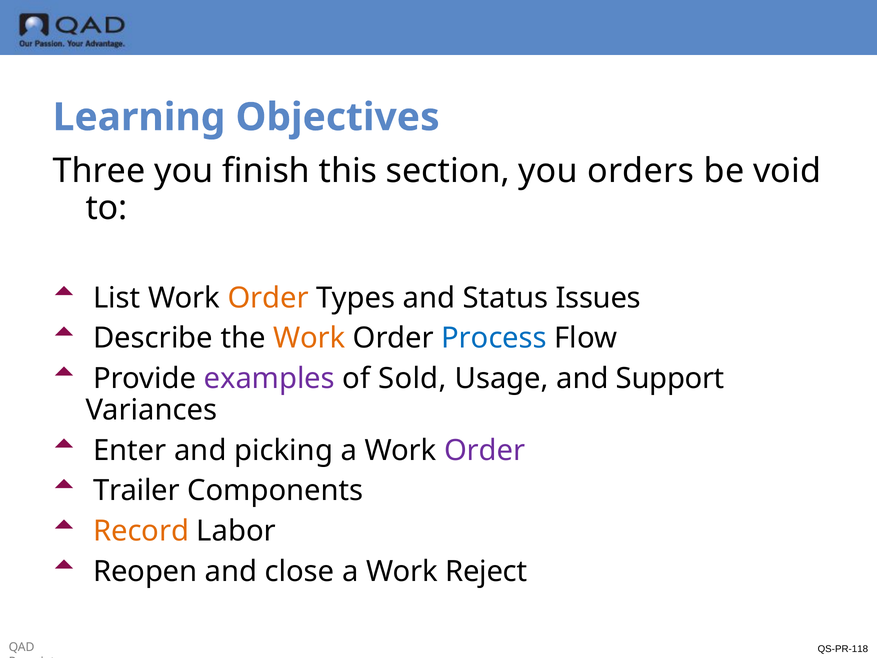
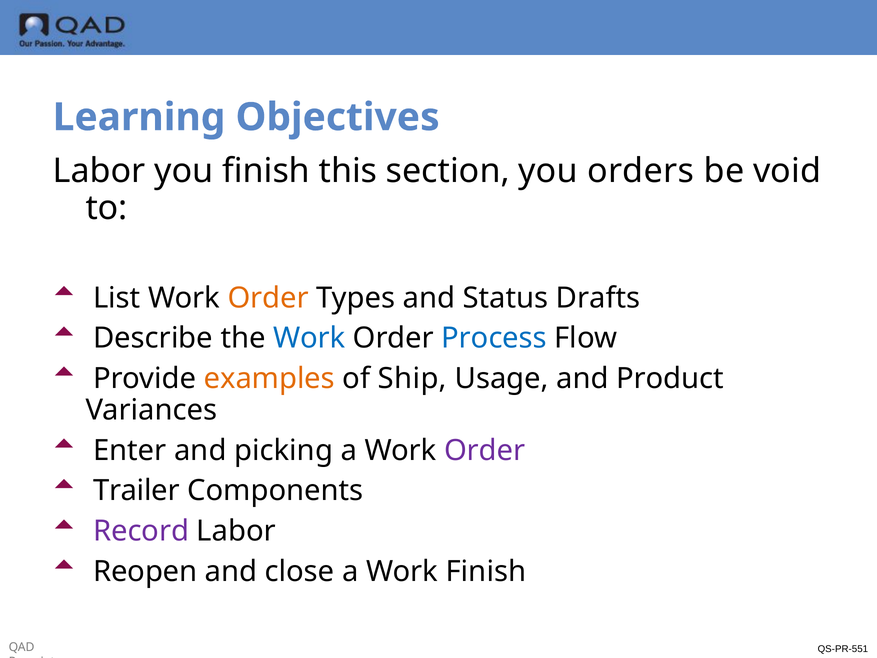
Three: Three -> Labor (99, 171)
Issues: Issues -> Drafts (598, 298)
Work colour: orange -> blue (309, 338)
examples colour: purple -> orange (269, 378)
Sold: Sold -> Ship (412, 378)
Support: Support -> Product (670, 378)
Record colour: orange -> purple (141, 531)
Work Reject: Reject -> Finish (486, 571)
QS-PR-118: QS-PR-118 -> QS-PR-551 (843, 649)
